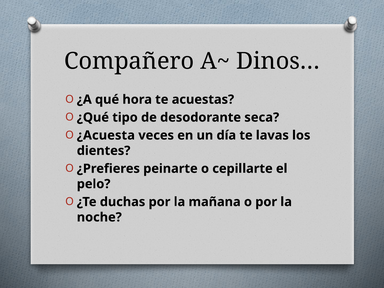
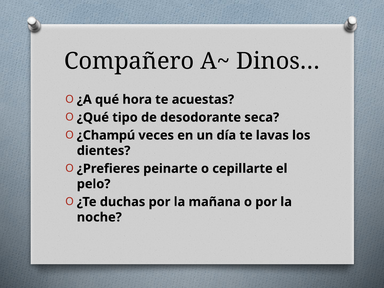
¿Acuesta: ¿Acuesta -> ¿Champú (106, 135)
